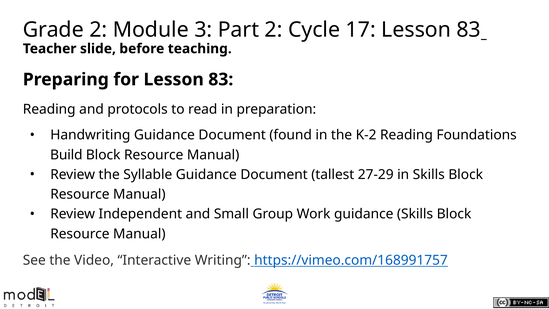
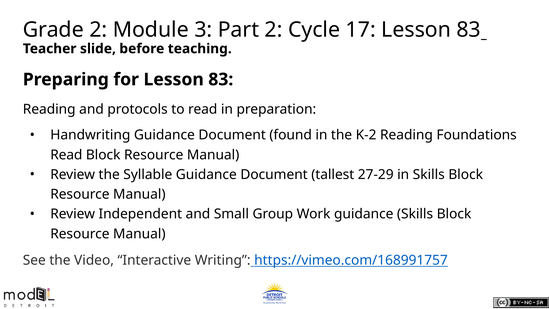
Build: Build -> Read (66, 155)
